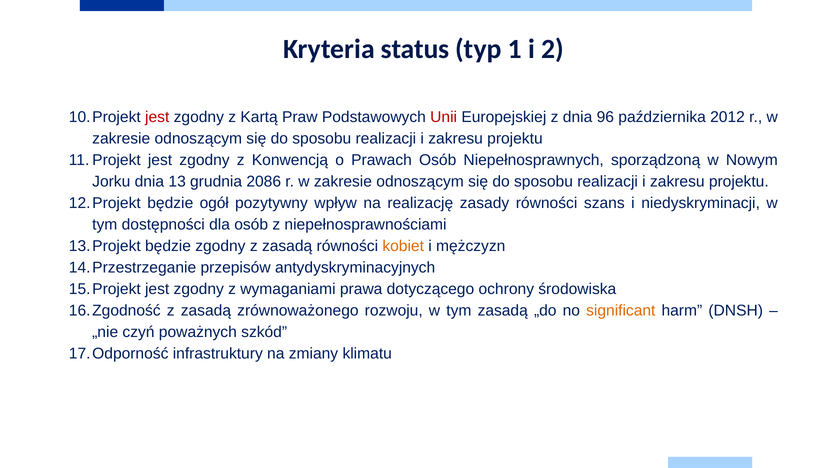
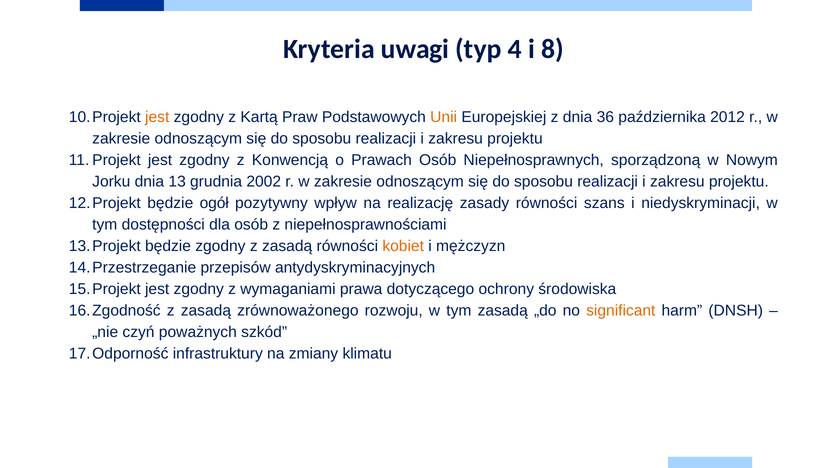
status: status -> uwagi (415, 49)
1: 1 -> 4 (515, 49)
2: 2 -> 8 (553, 49)
jest colour: red -> orange (157, 117)
Unii colour: red -> orange (444, 117)
96: 96 -> 36 (605, 117)
2086: 2086 -> 2002 (264, 182)
